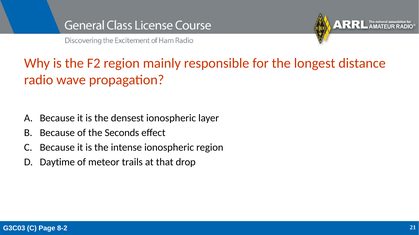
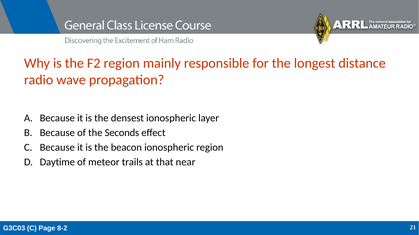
intense: intense -> beacon (126, 148)
drop: drop -> near (186, 163)
